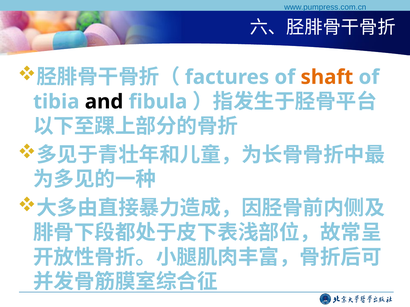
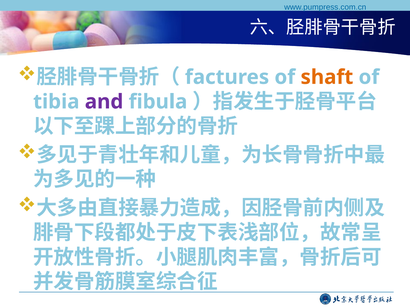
and colour: black -> purple (104, 102)
